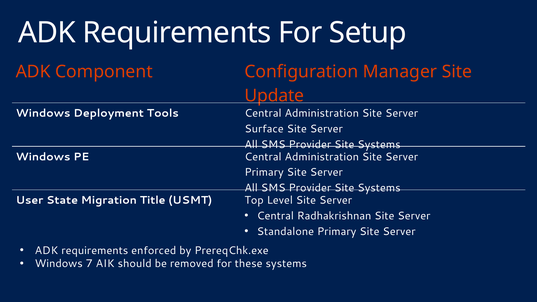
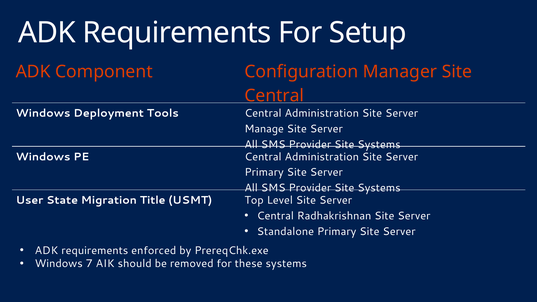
Update: Update -> Central (274, 96)
Surface: Surface -> Manage (264, 129)
